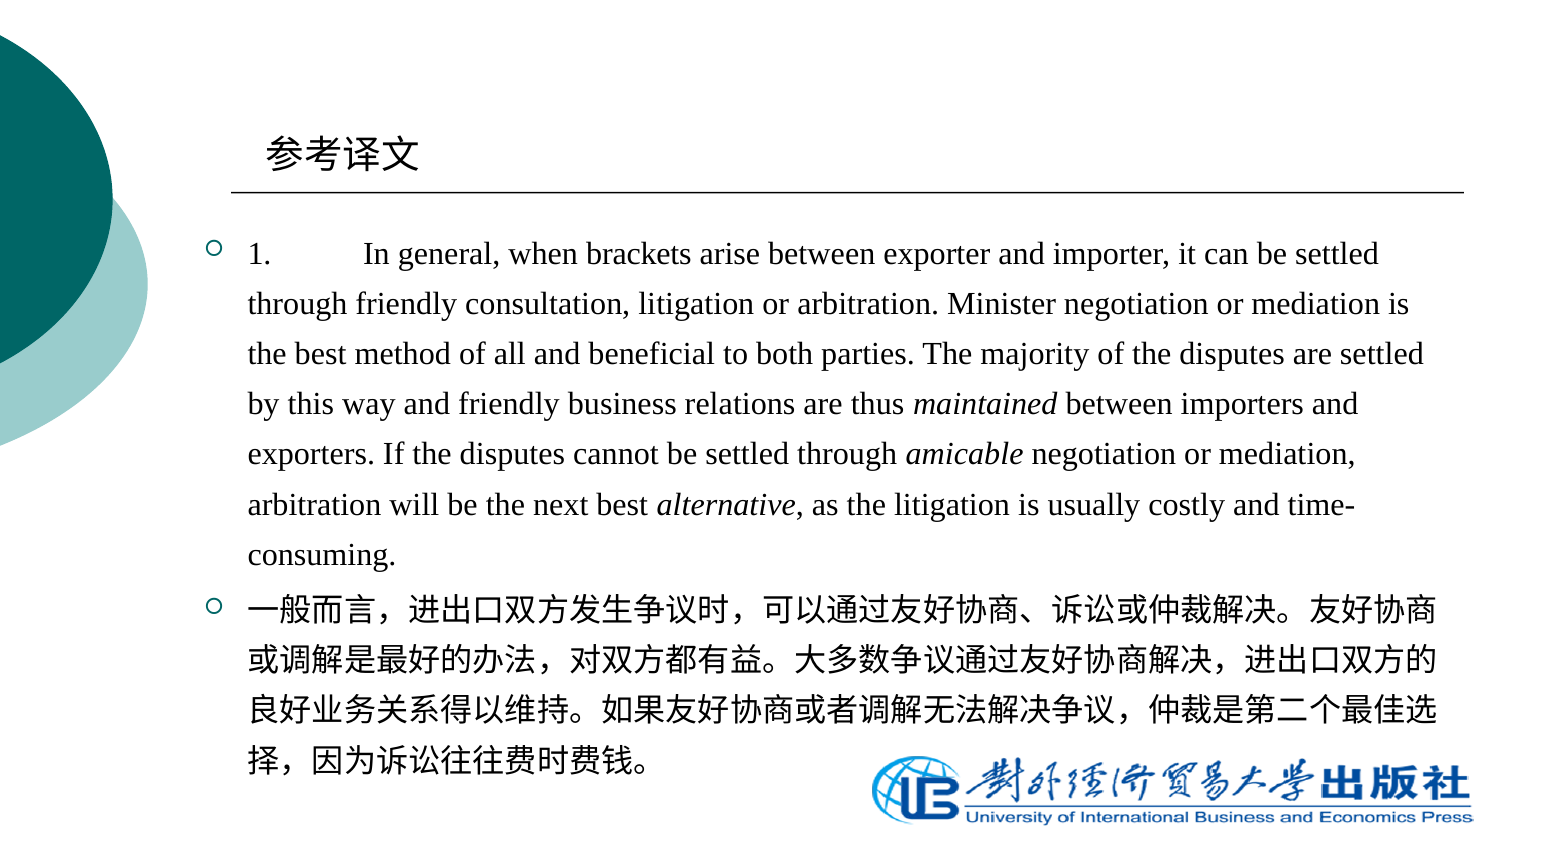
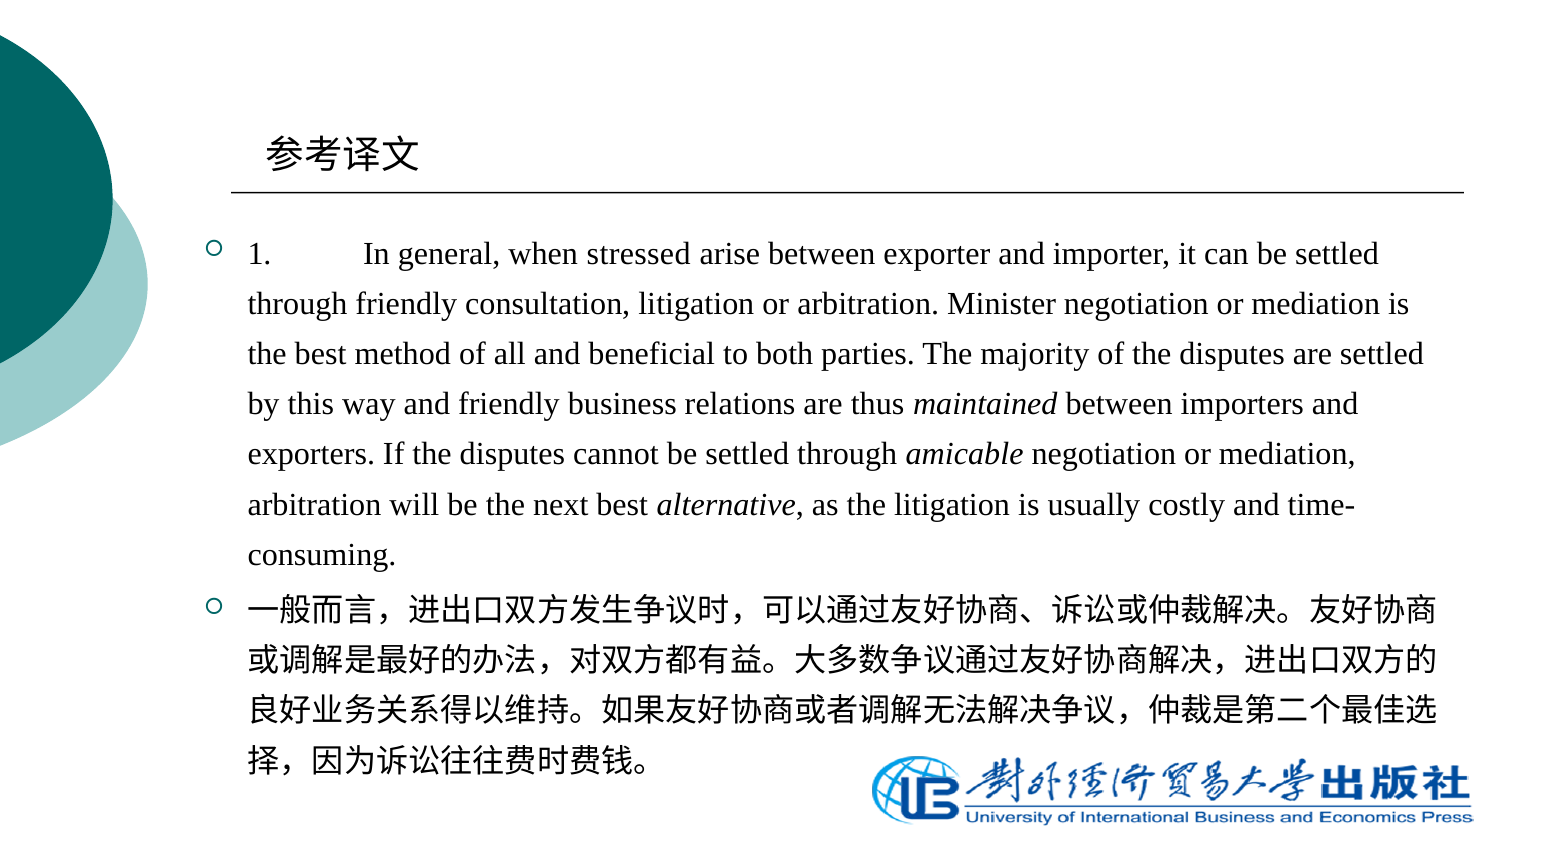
brackets: brackets -> stressed (639, 254)
